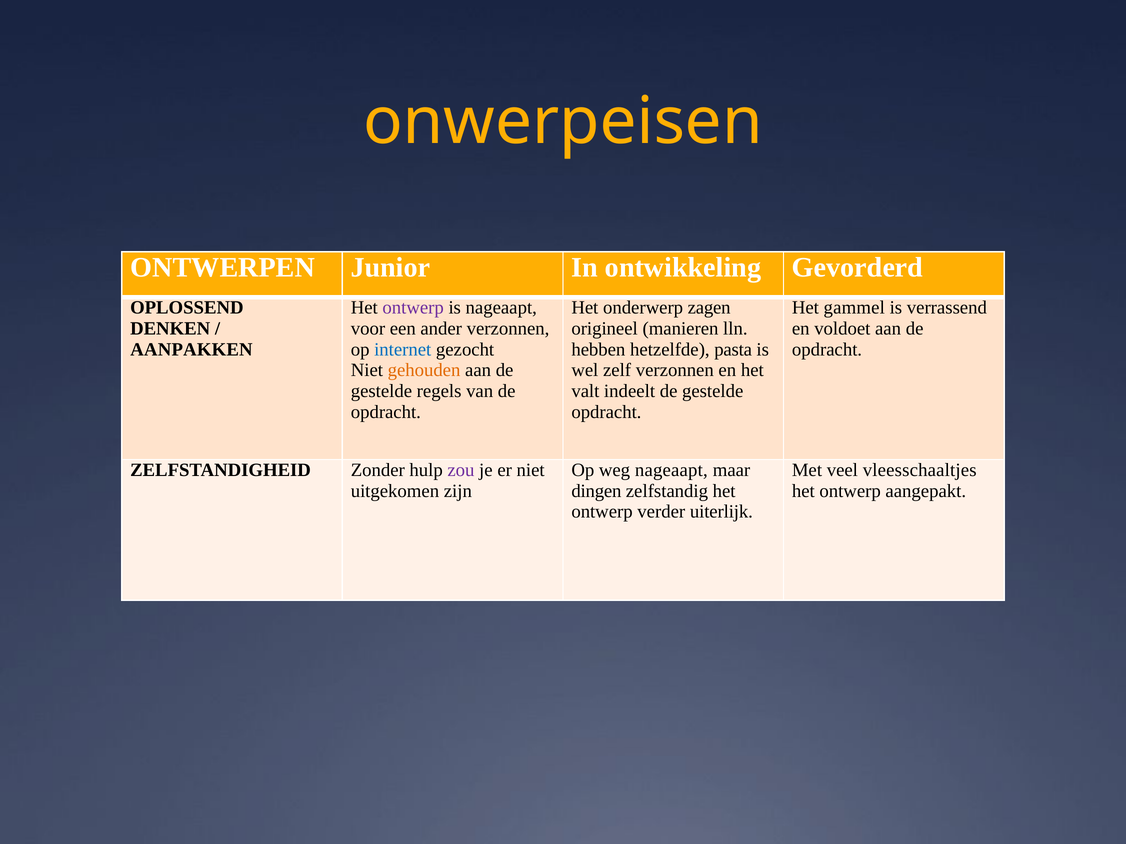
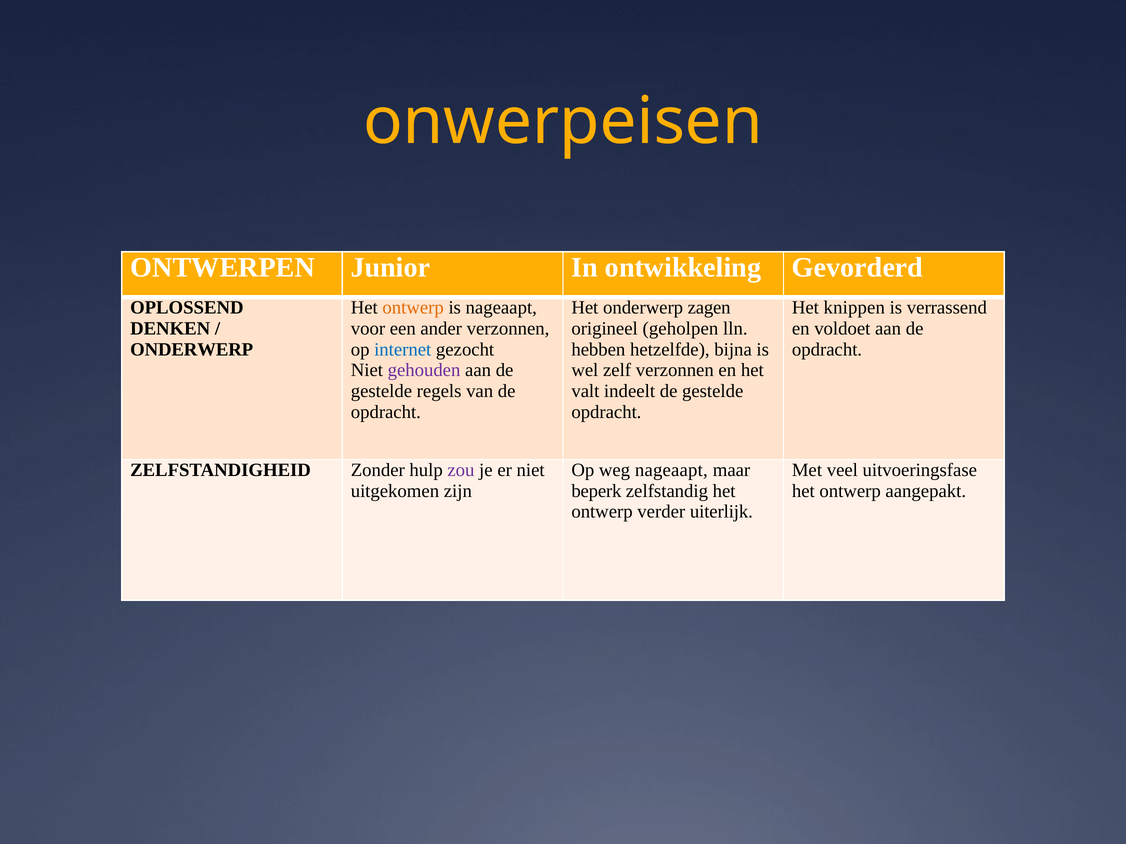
ontwerp colour: purple -> orange (413, 308)
gammel: gammel -> knippen (854, 308)
manieren: manieren -> geholpen (680, 329)
AANPAKKEN: AANPAKKEN -> ONDERWERP (192, 350)
pasta: pasta -> bijna (733, 350)
gehouden colour: orange -> purple (424, 370)
vleesschaaltjes: vleesschaaltjes -> uitvoeringsfase (920, 470)
dingen: dingen -> beperk (596, 491)
